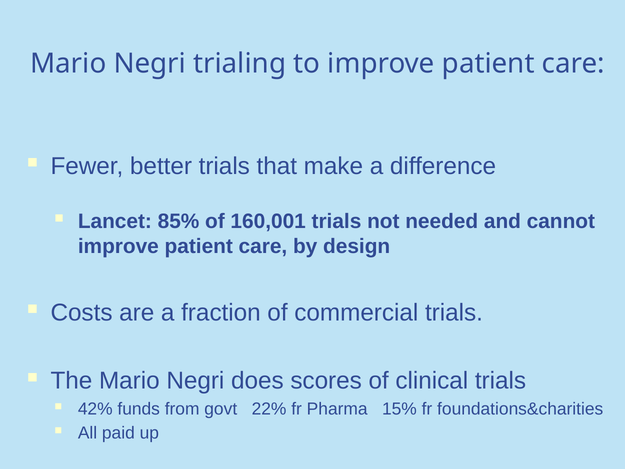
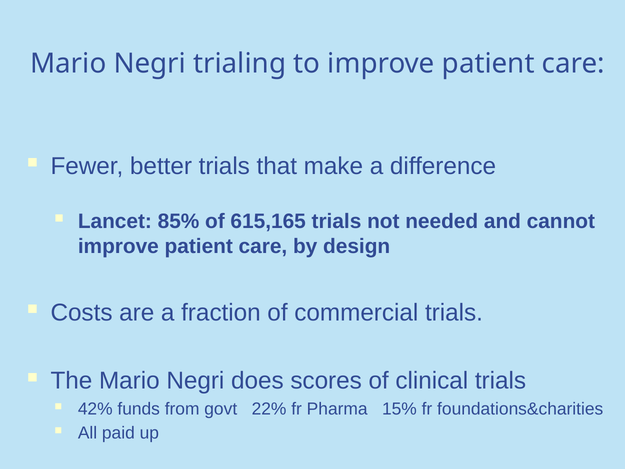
160,001: 160,001 -> 615,165 (268, 221)
